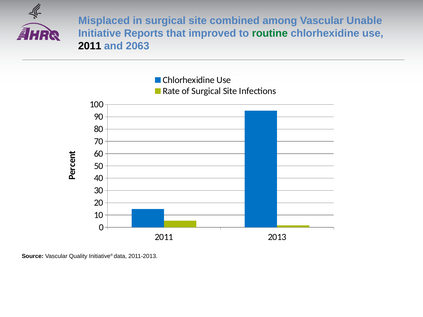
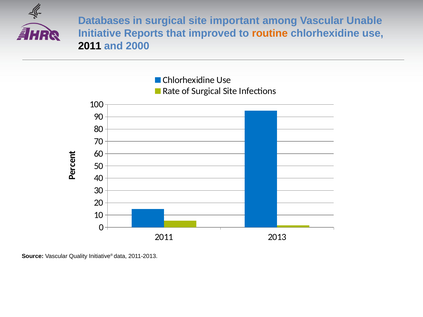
Misplaced: Misplaced -> Databases (104, 21)
combined: combined -> important (235, 21)
routine colour: green -> orange (270, 34)
2063: 2063 -> 2000 (138, 46)
